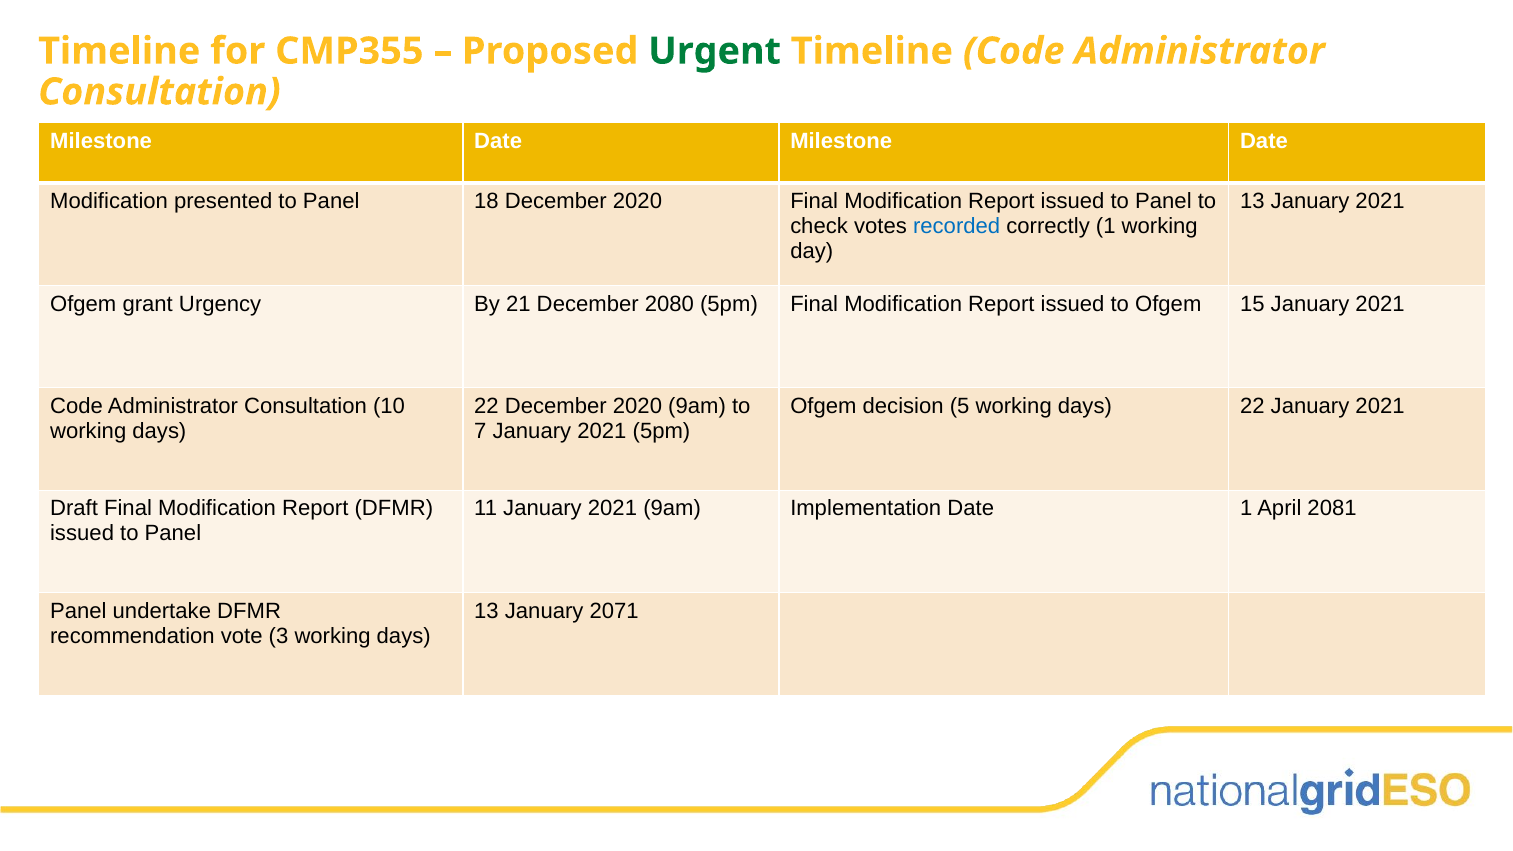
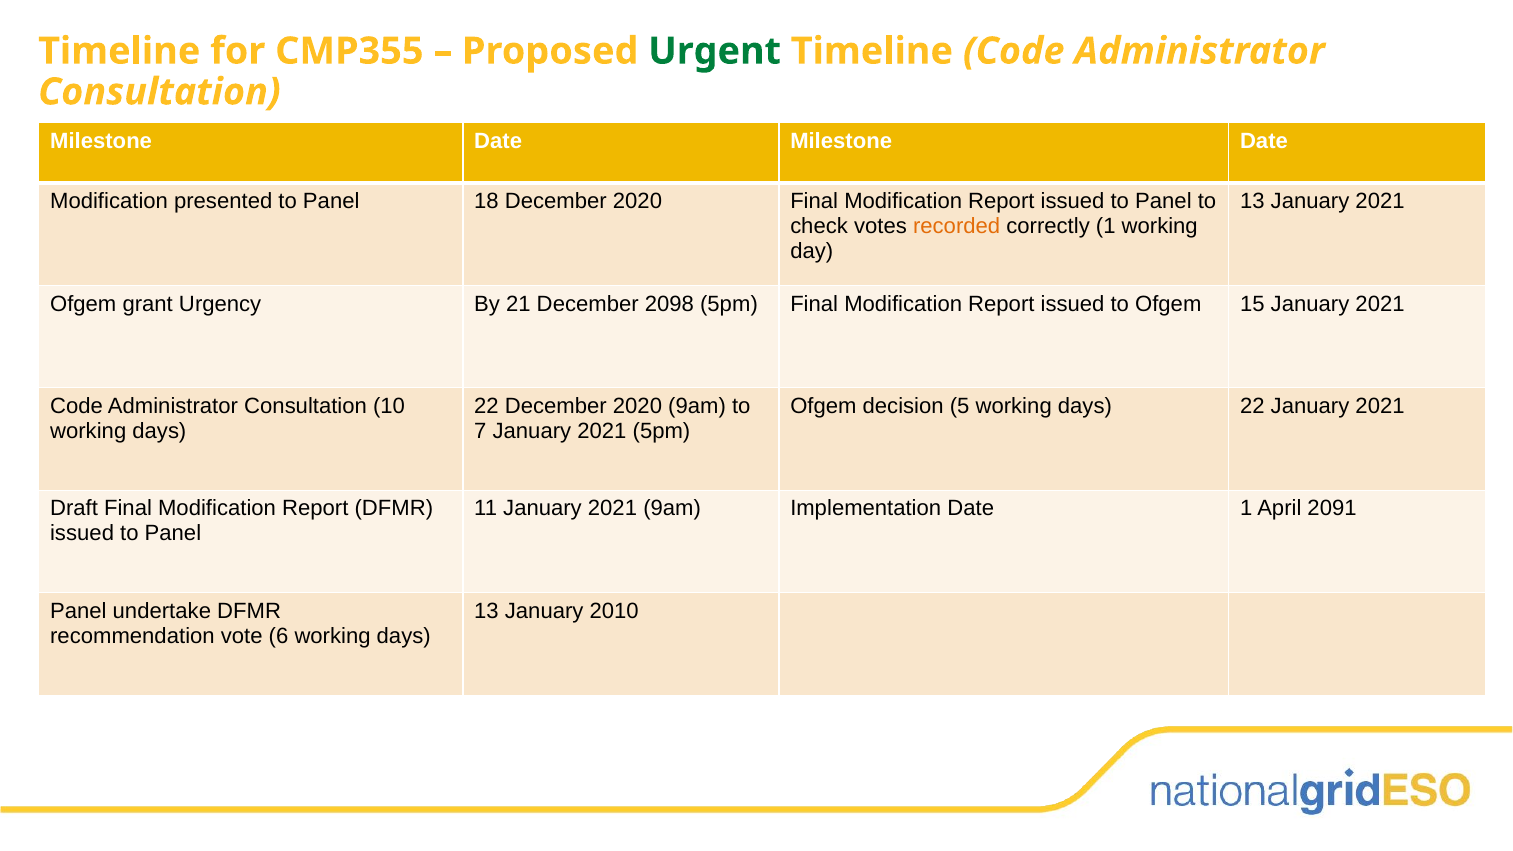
recorded colour: blue -> orange (957, 226)
2080: 2080 -> 2098 (669, 304)
2081: 2081 -> 2091 (1332, 509)
2071: 2071 -> 2010 (614, 611)
3: 3 -> 6 (279, 636)
